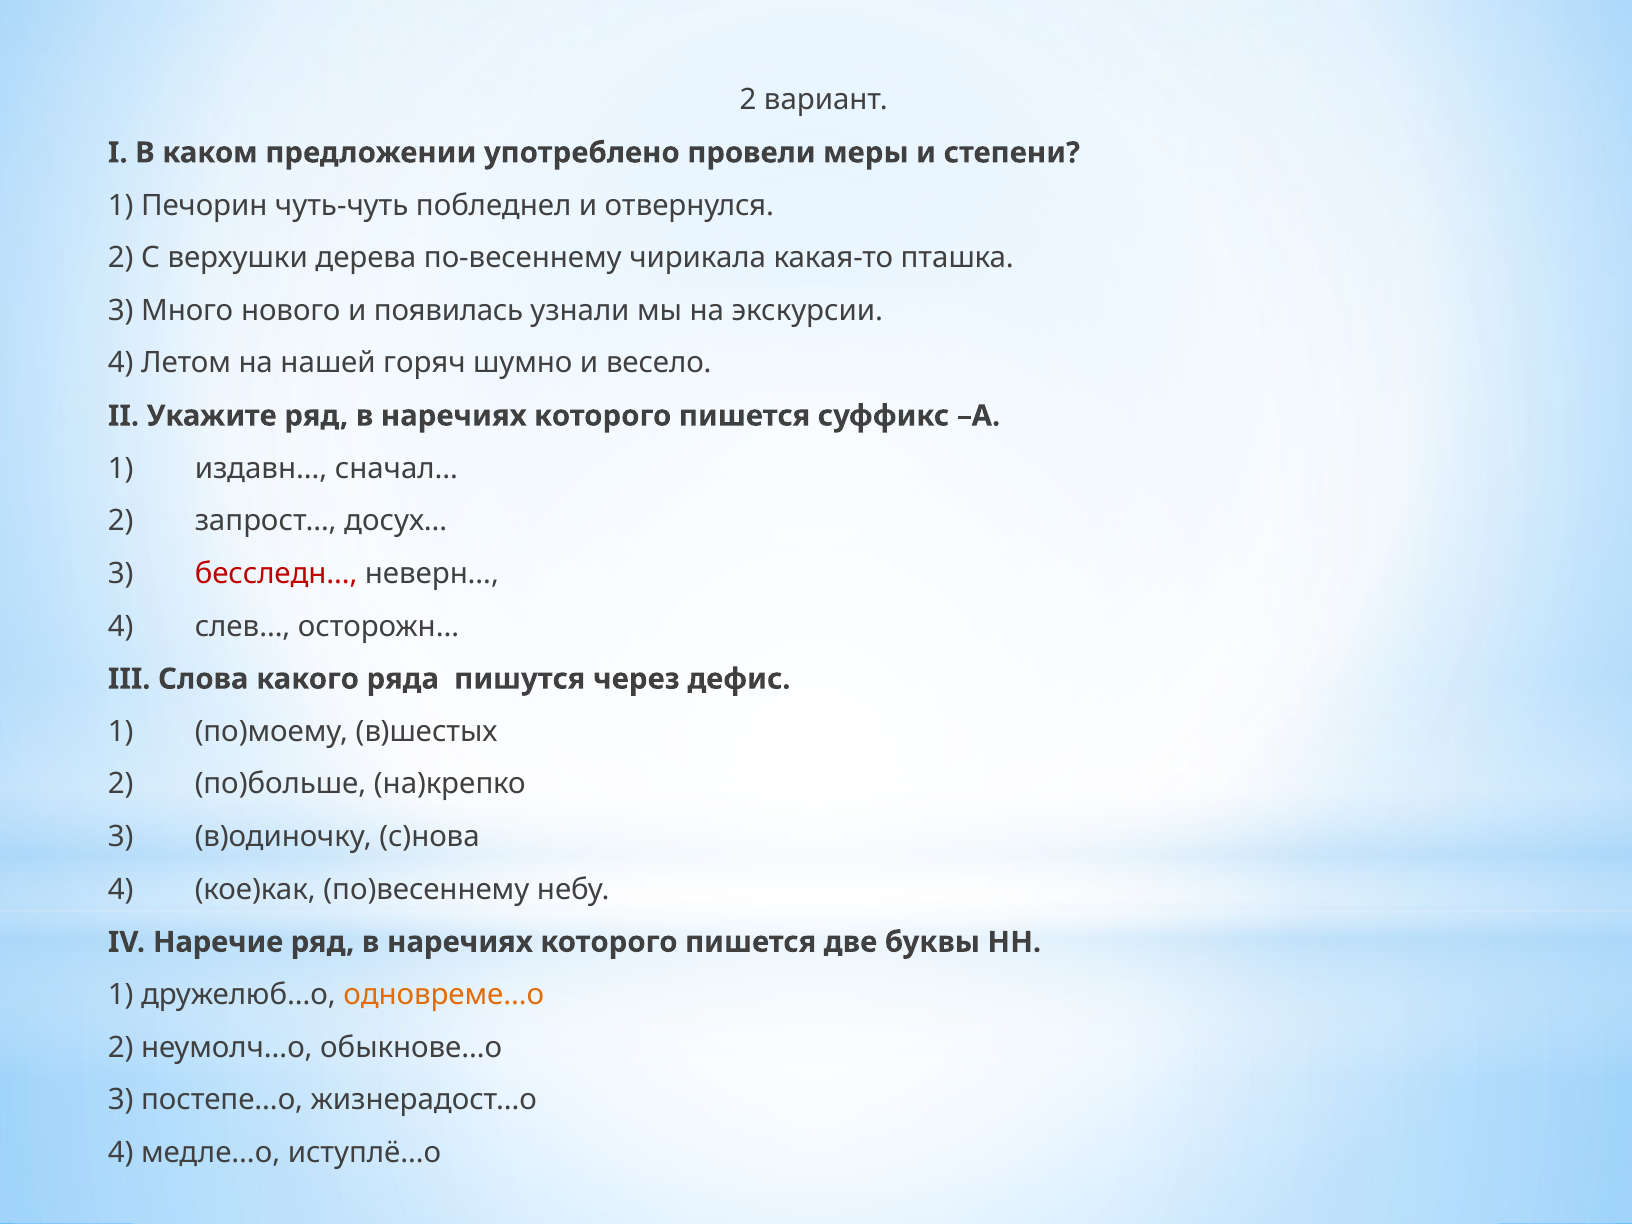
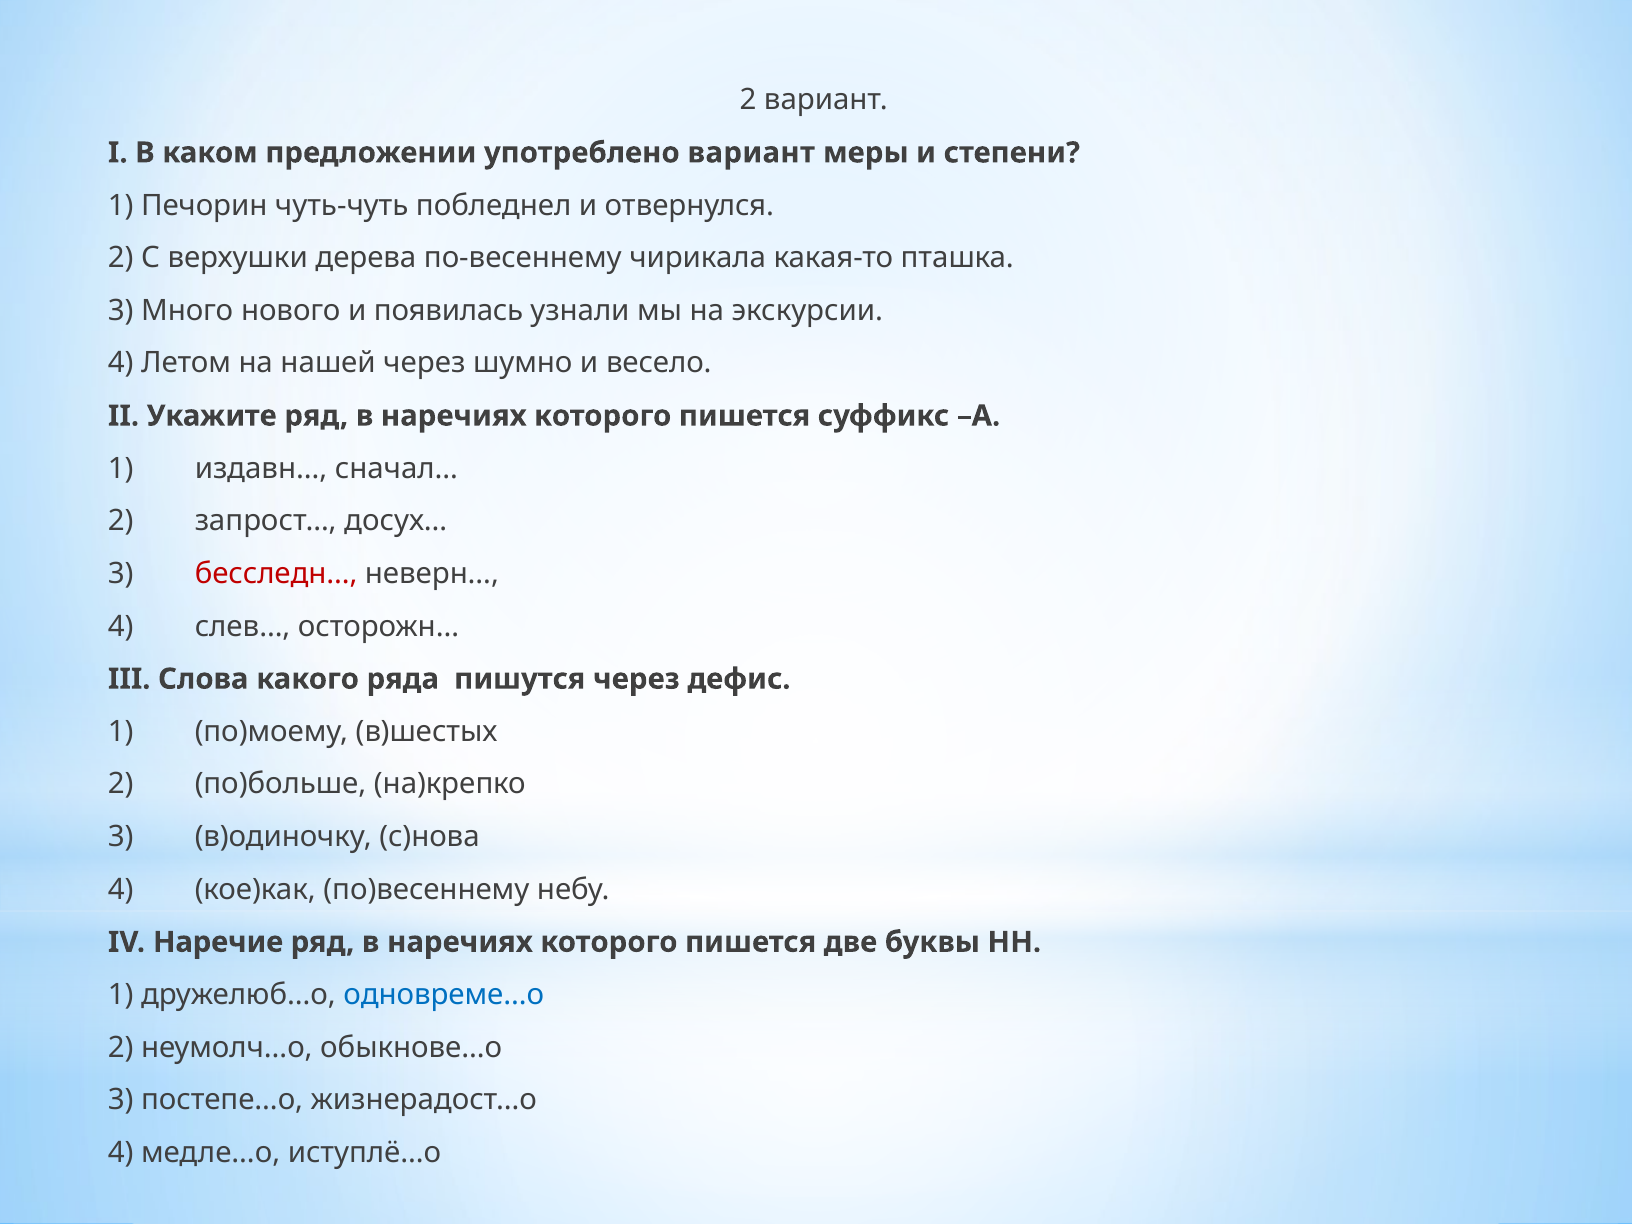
употреблено провели: провели -> вариант (751, 153)
нашей горяч: горяч -> через (424, 363)
одновреме…о colour: orange -> blue (444, 995)
